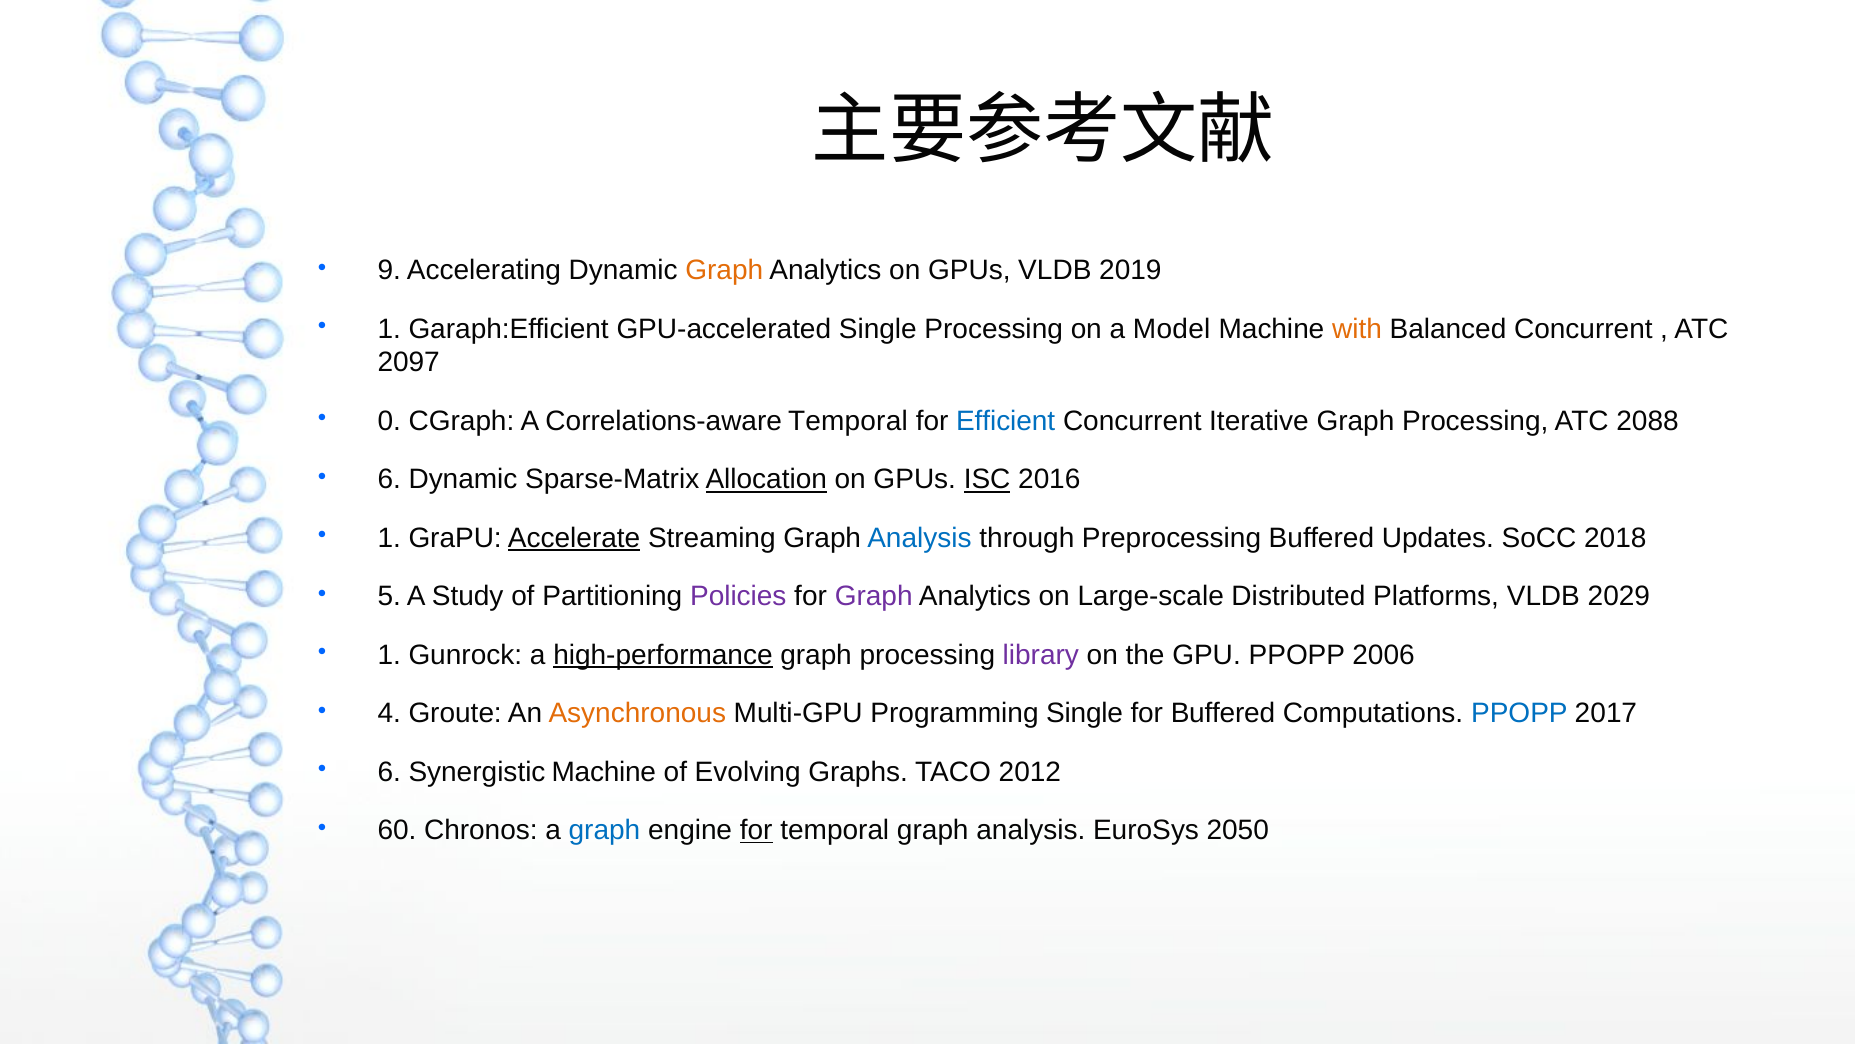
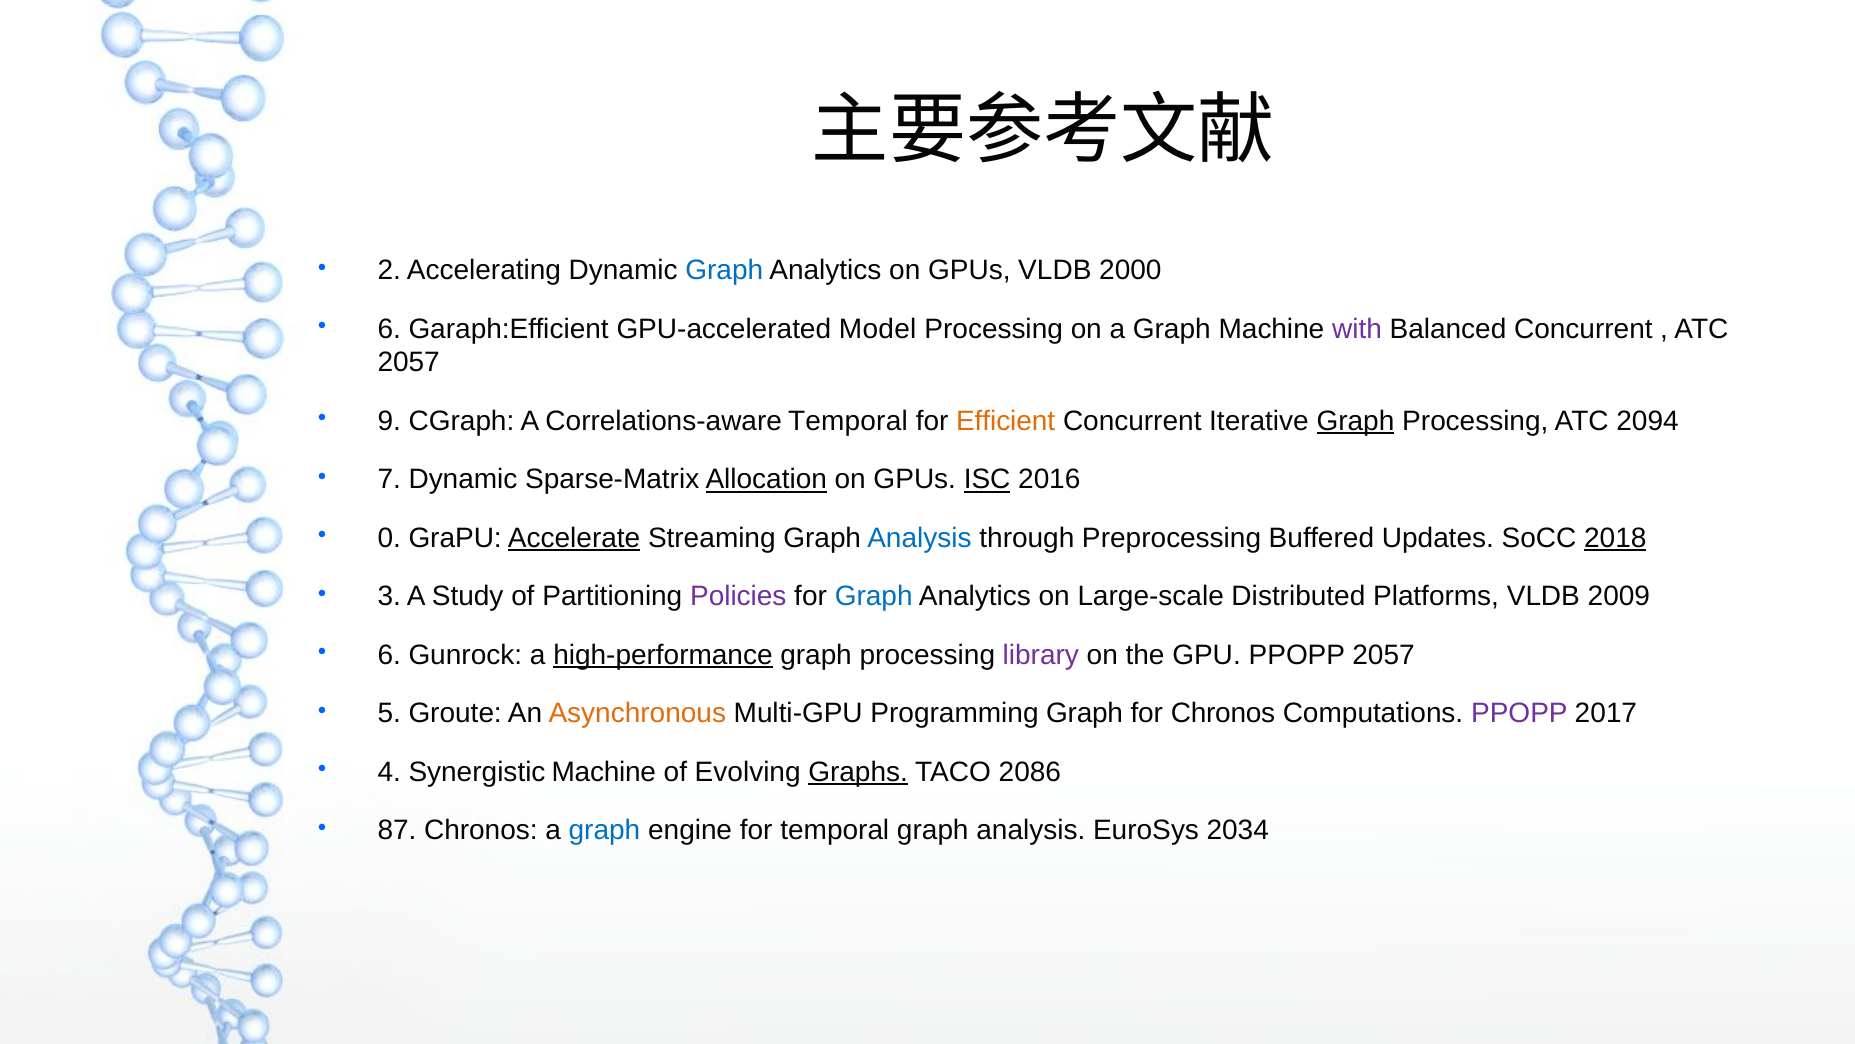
9: 9 -> 2 (389, 270)
Graph colour: orange -> blue (724, 270)
2019: 2019 -> 2000 (1130, 270)
1: 1 -> 6 (389, 329)
GPU-accelerated Single: Single -> Model (878, 329)
on a Model: Model -> Graph (1172, 329)
with colour: orange -> purple (1357, 329)
2097: 2097 -> 2057 (409, 363)
0: 0 -> 9 (389, 421)
Efficient colour: blue -> orange (1006, 421)
Graph underline: none -> present (1355, 421)
2088: 2088 -> 2094 (1648, 421)
6: 6 -> 7 (389, 479)
1: 1 -> 0 (389, 538)
2018 underline: none -> present (1615, 538)
5: 5 -> 3 (389, 596)
Graph colour: purple -> blue (874, 596)
2029: 2029 -> 2009 (1619, 596)
1: 1 -> 6 (389, 655)
PPOPP 2006: 2006 -> 2057 (1384, 655)
4: 4 -> 5 (389, 713)
Programming Single: Single -> Graph (1085, 713)
for Buffered: Buffered -> Chronos (1223, 713)
PPOPP colour: blue -> purple (1519, 713)
6: 6 -> 4 (389, 772)
Graphs underline: none -> present (858, 772)
2012: 2012 -> 2086 (1030, 772)
60: 60 -> 87 (397, 830)
for underline: present -> none (756, 830)
2050: 2050 -> 2034 (1238, 830)
